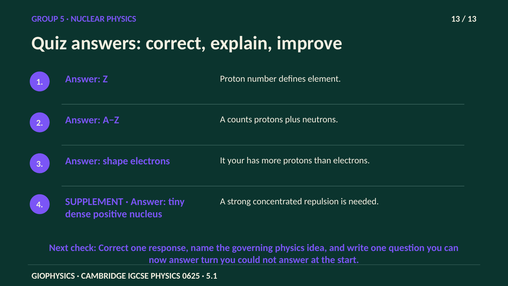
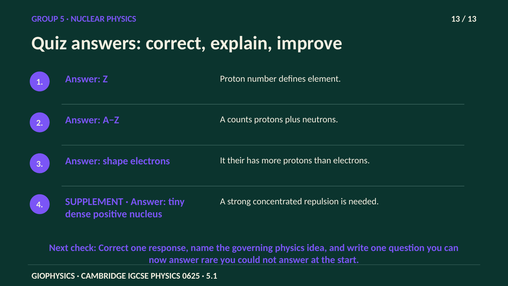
your: your -> their (236, 160)
turn: turn -> rare (210, 260)
